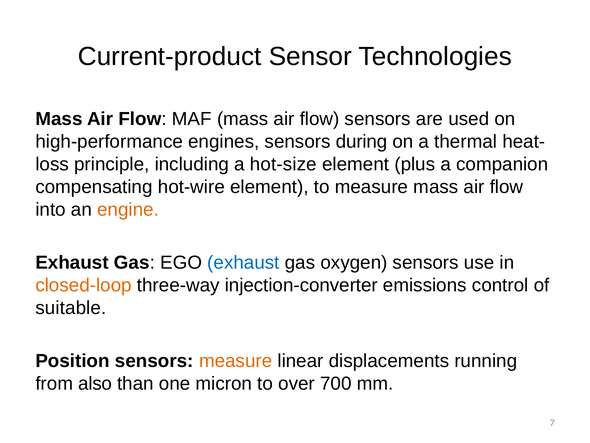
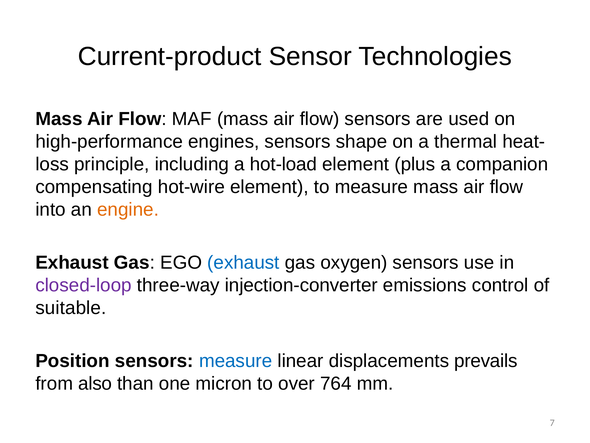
during: during -> shape (362, 141)
hot-size: hot-size -> hot-load (283, 164)
closed-loop colour: orange -> purple (84, 285)
measure colour: orange -> blue (236, 361)
running: running -> prevails (486, 361)
700: 700 -> 764 (336, 383)
